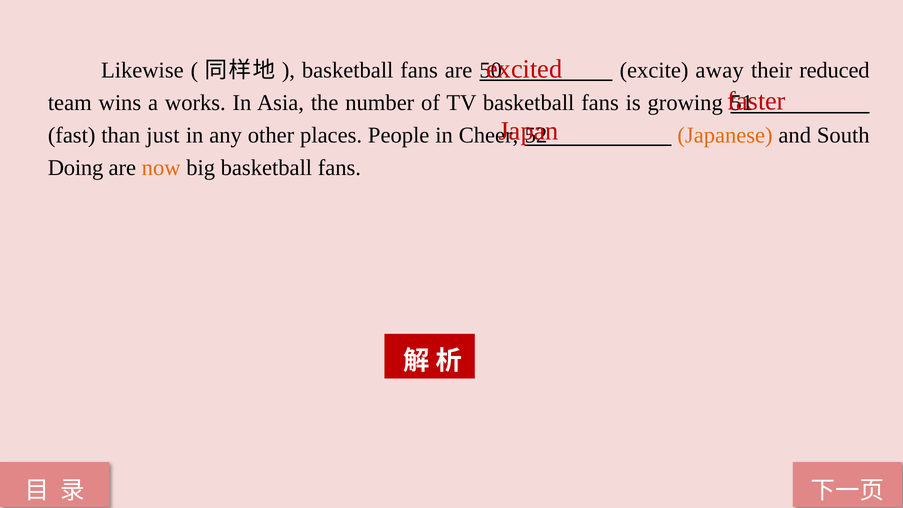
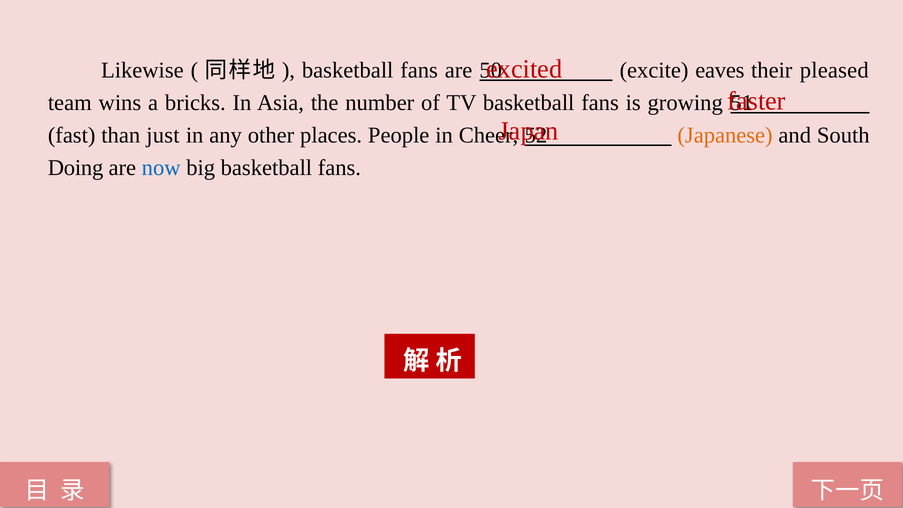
away: away -> eaves (720, 70)
reduced: reduced -> pleased (834, 70)
works: works -> bricks (195, 103)
now colour: orange -> blue (161, 168)
